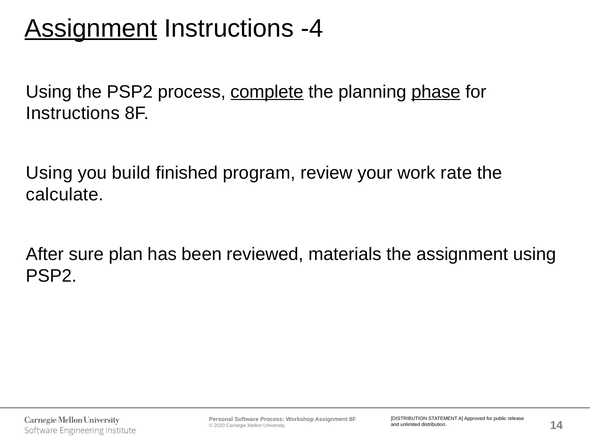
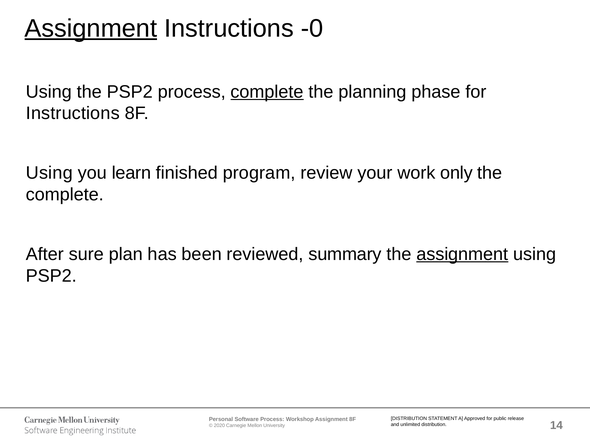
-4: -4 -> -0 (312, 28)
phase underline: present -> none (436, 92)
build: build -> learn (131, 173)
rate: rate -> only (457, 173)
calculate: calculate -> complete (65, 195)
materials: materials -> summary (345, 254)
assignment underline: none -> present (462, 254)
